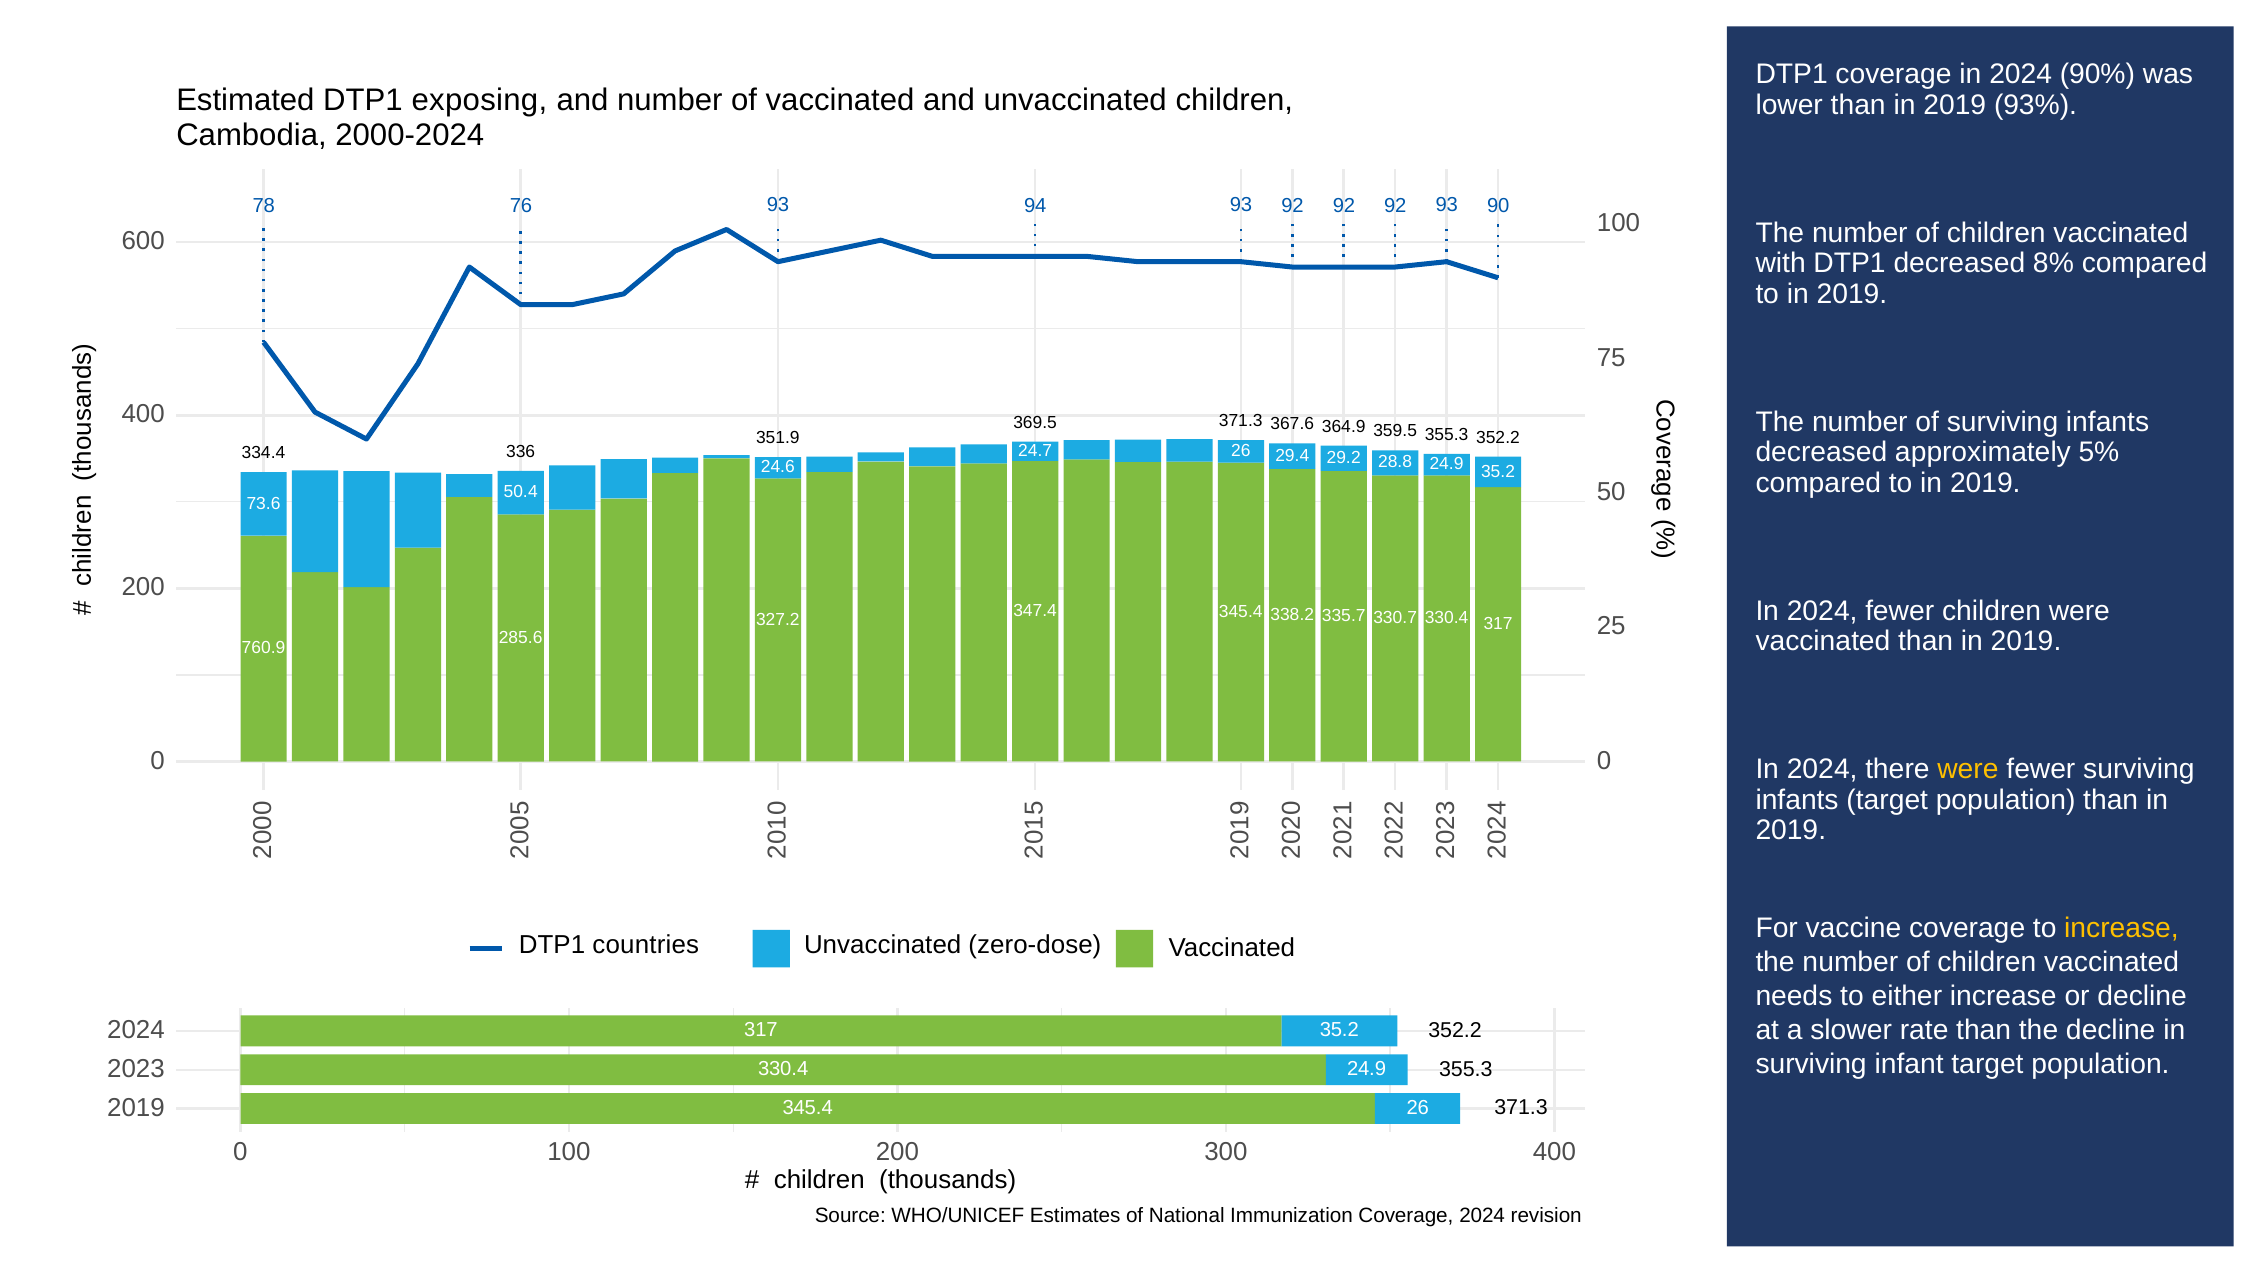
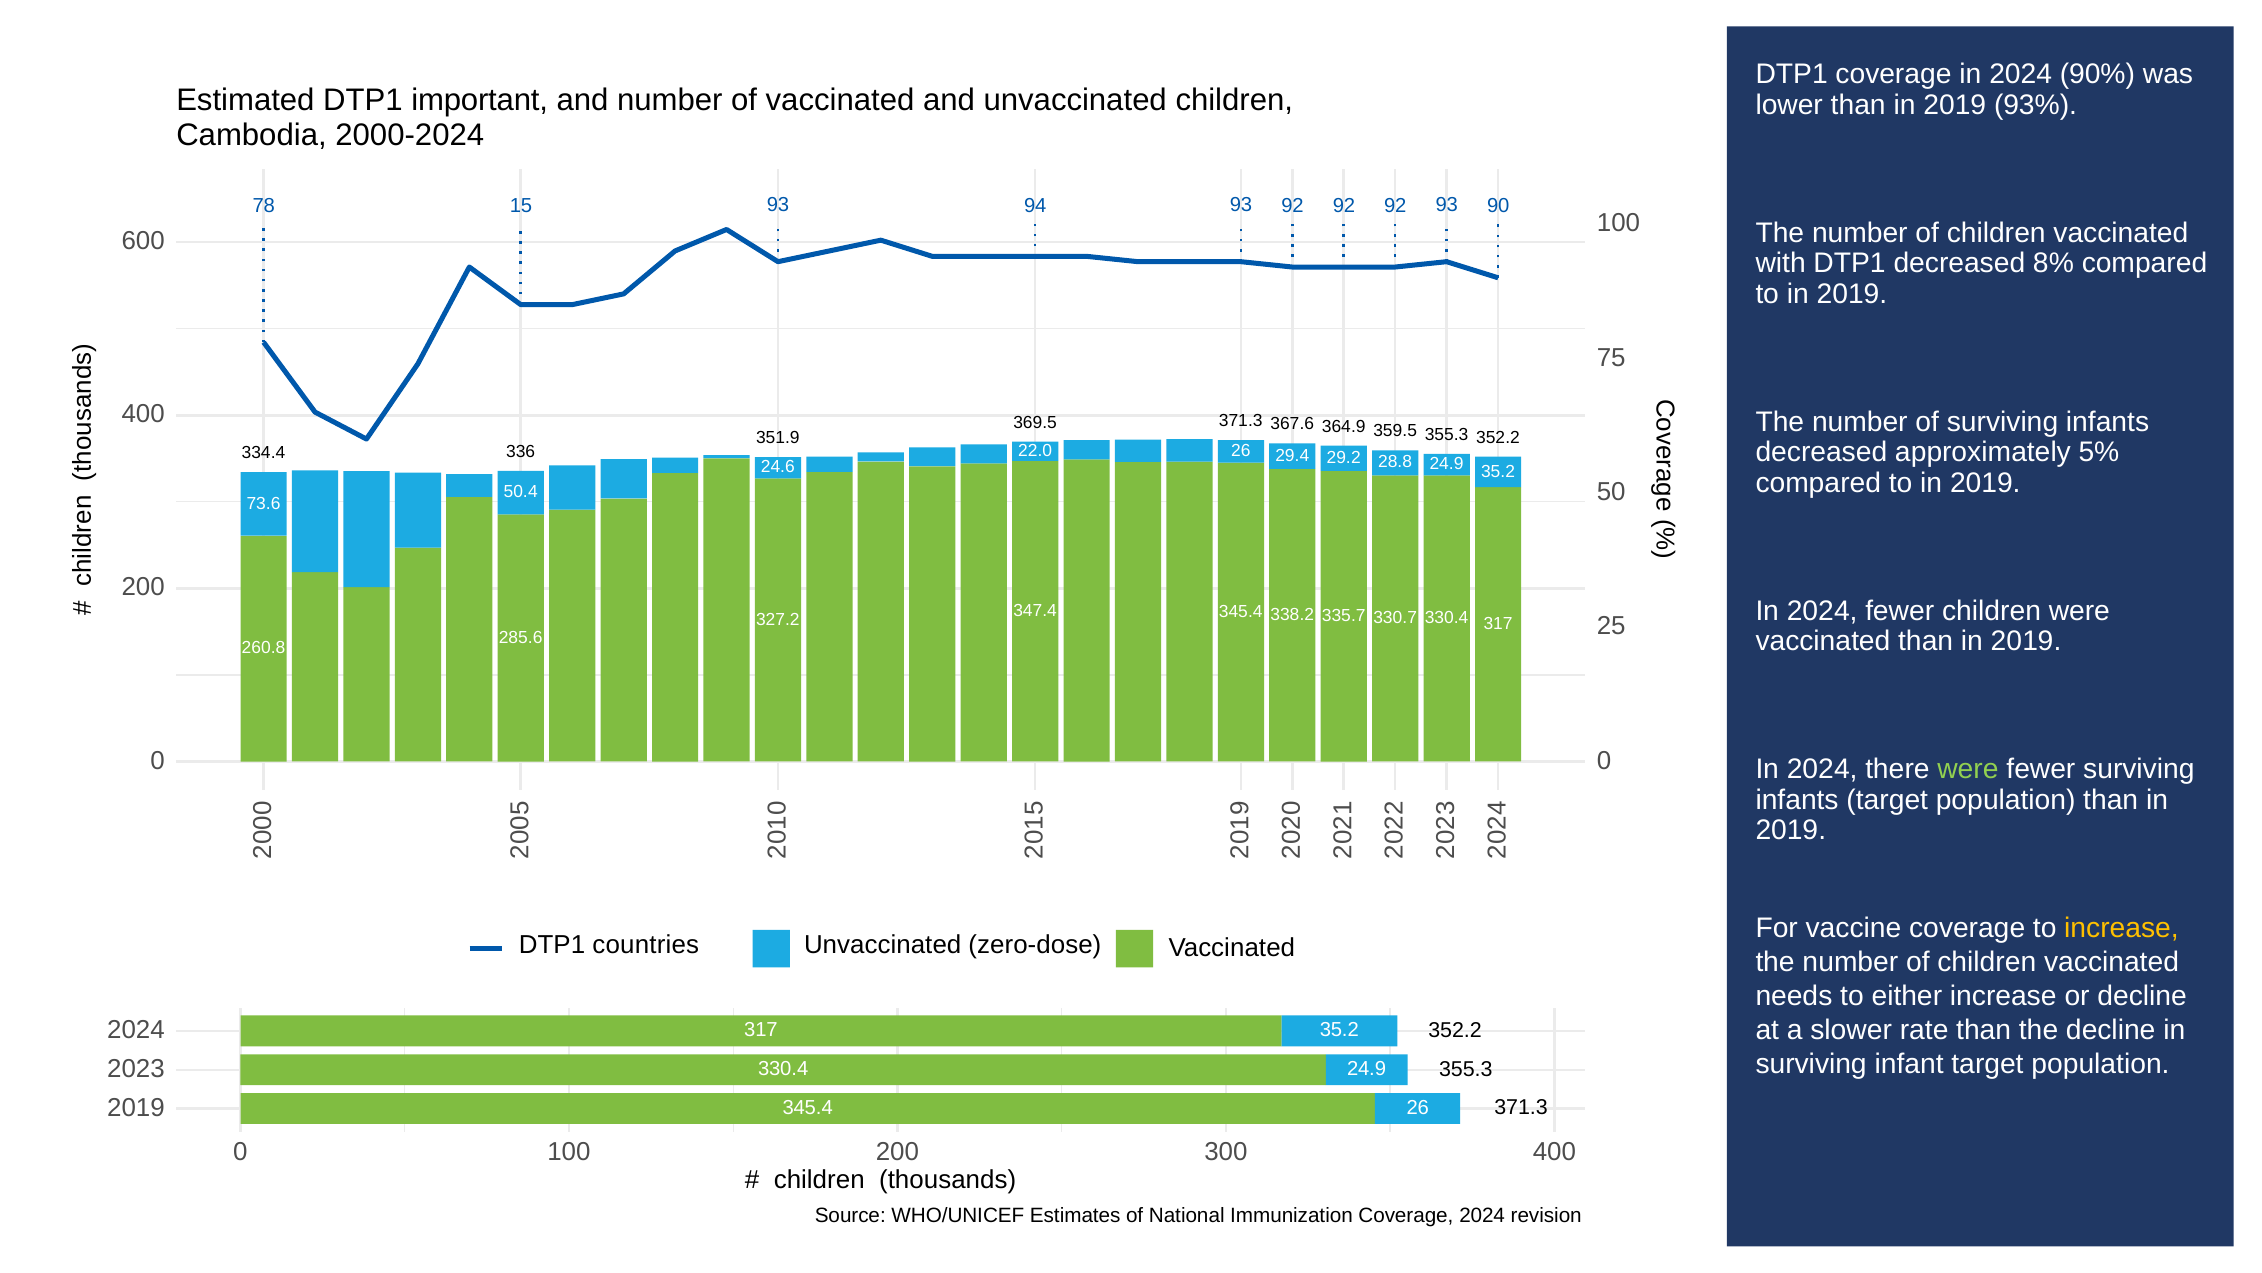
exposing: exposing -> important (480, 100)
76: 76 -> 15 (521, 205)
24.7: 24.7 -> 22.0 (1035, 450)
760.9: 760.9 -> 260.8 (264, 648)
were colour: yellow -> light green (1968, 769)
